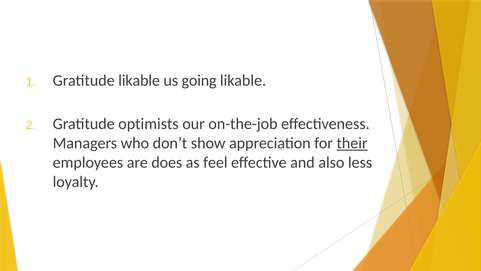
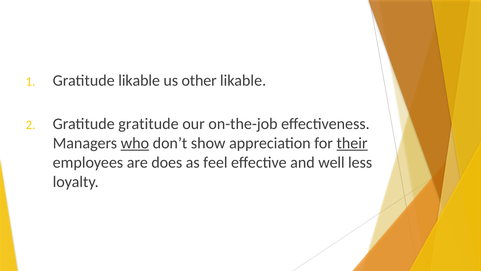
going: going -> other (199, 80)
Gratitude optimists: optimists -> gratitude (148, 124)
who underline: none -> present (135, 143)
also: also -> well (331, 162)
